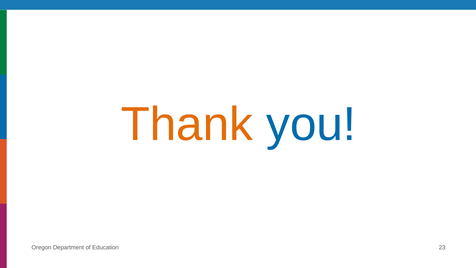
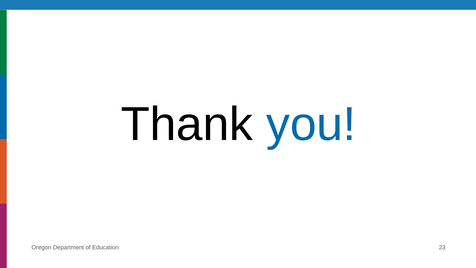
Thank colour: orange -> black (187, 124)
